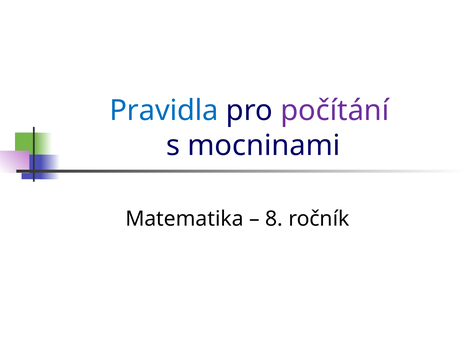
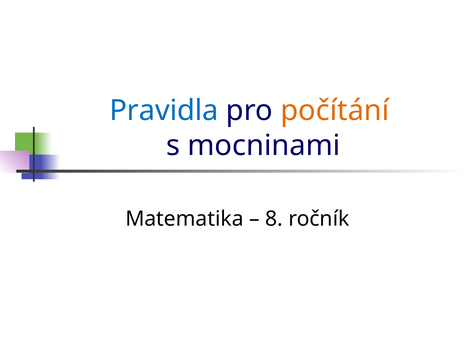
počítání colour: purple -> orange (335, 110)
